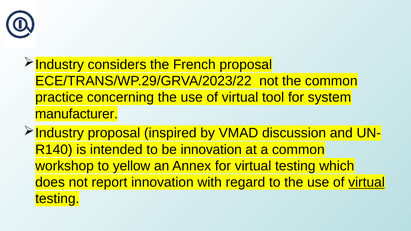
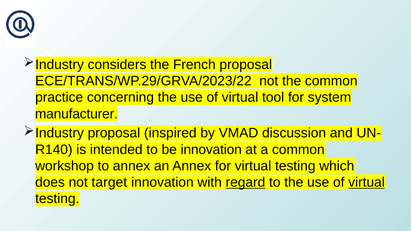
to yellow: yellow -> annex (132, 166)
report: report -> target (109, 183)
regard underline: none -> present (245, 183)
